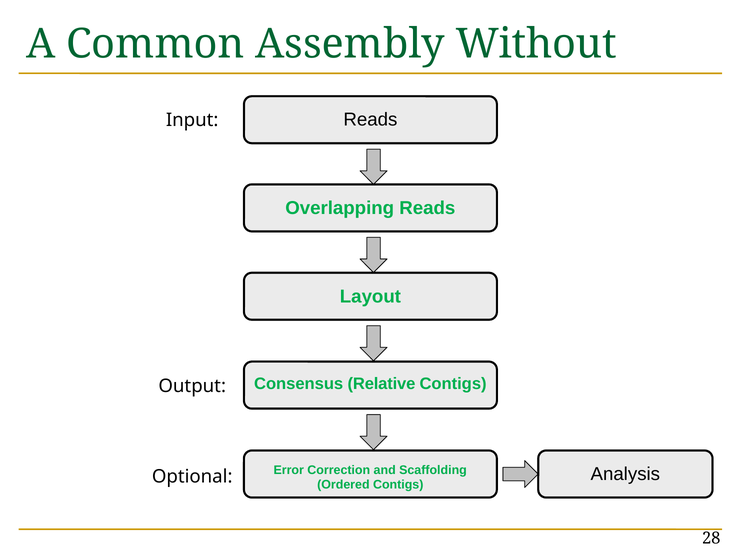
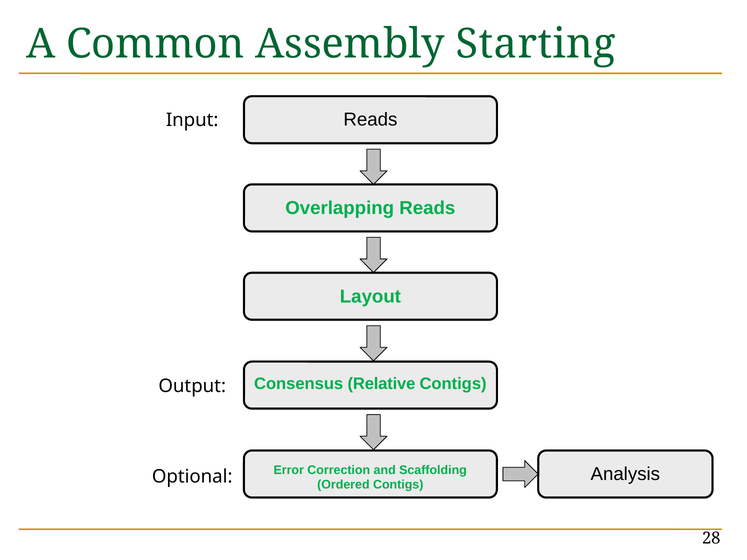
Without: Without -> Starting (536, 44)
